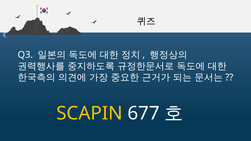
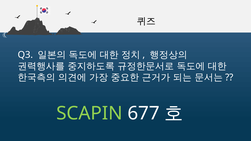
SCAPIN colour: yellow -> light green (89, 114)
